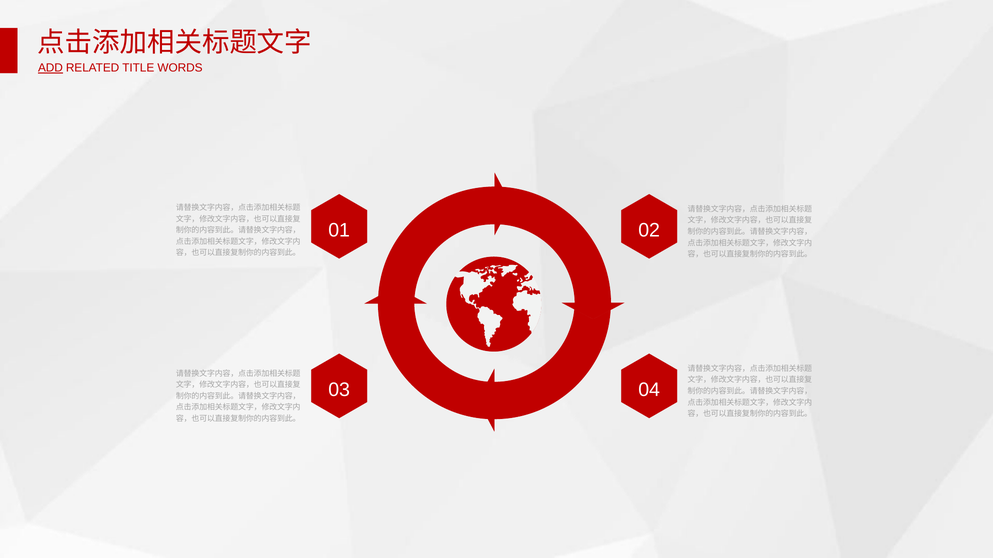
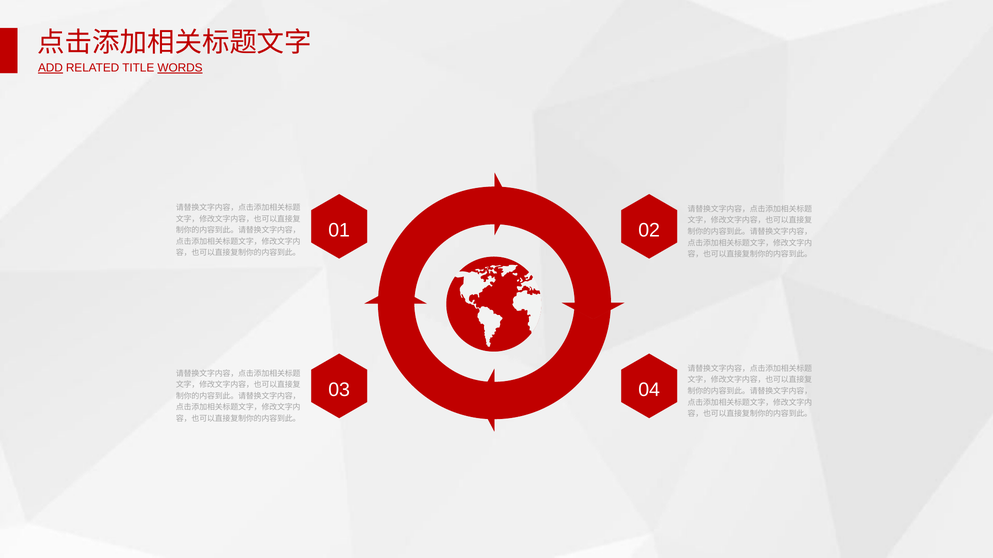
WORDS underline: none -> present (180, 68)
